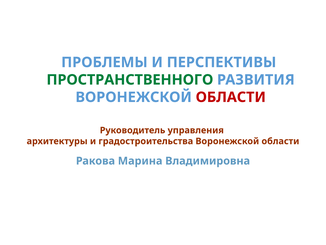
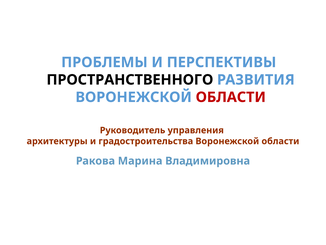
ПРОСТРАНСТВЕННОГО colour: green -> black (130, 80)
